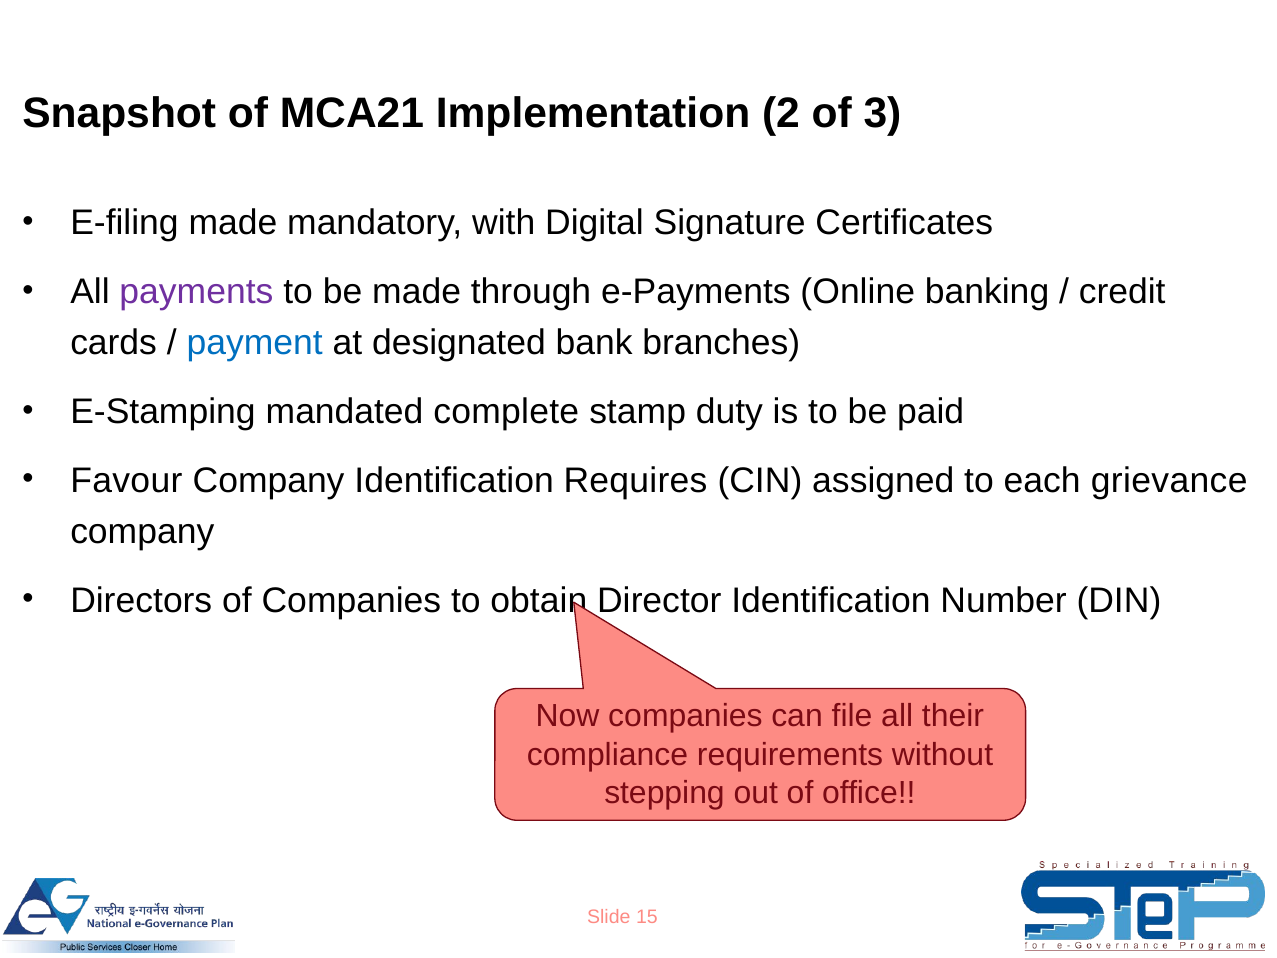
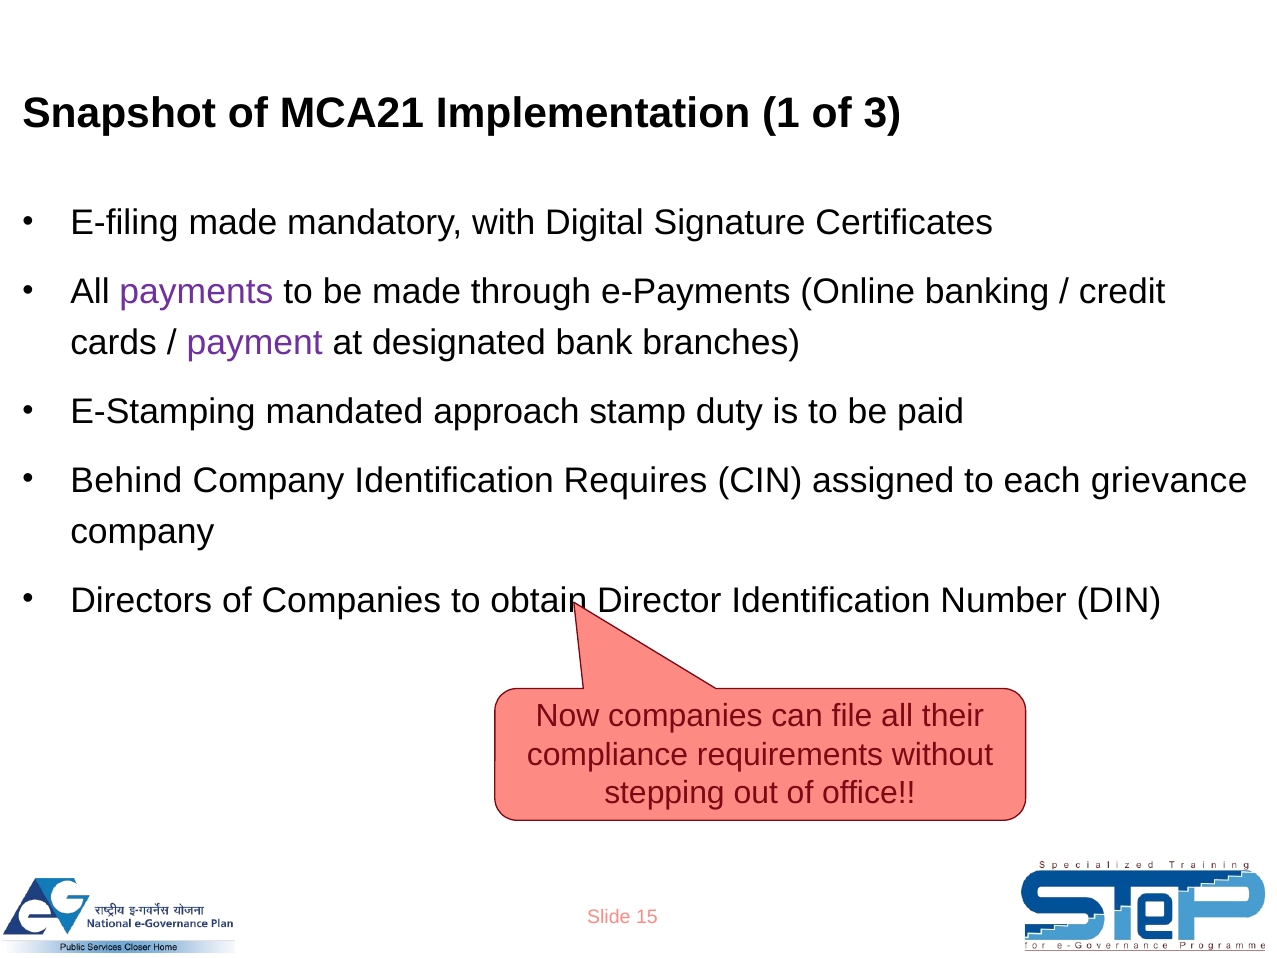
2: 2 -> 1 (781, 113)
payment colour: blue -> purple (255, 343)
complete: complete -> approach (507, 411)
Favour: Favour -> Behind (126, 480)
